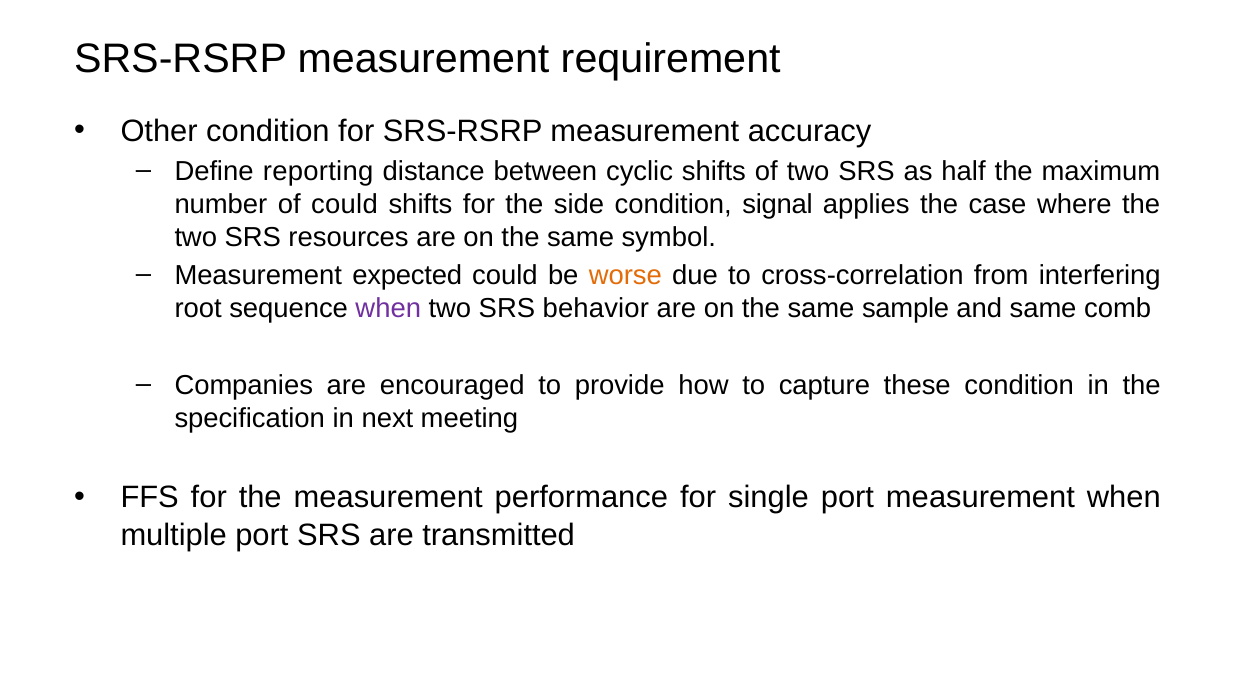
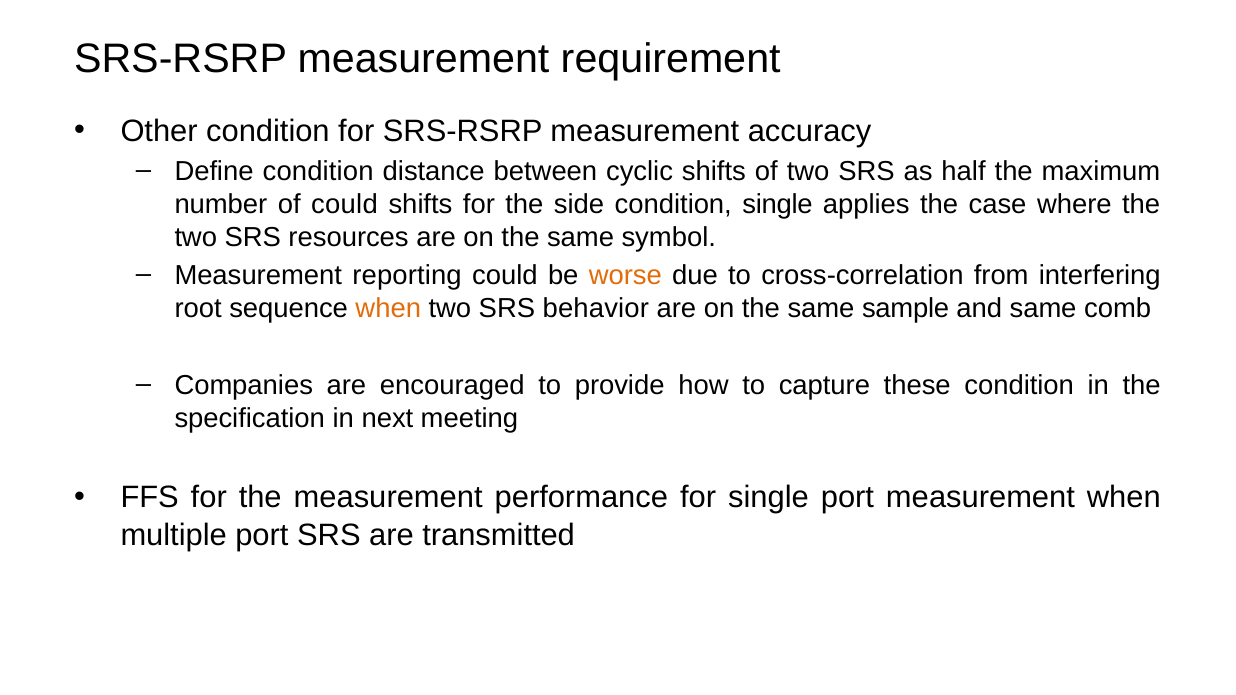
Define reporting: reporting -> condition (318, 171)
condition signal: signal -> single (777, 204)
expected: expected -> reporting (407, 276)
when colour: purple -> orange (388, 308)
